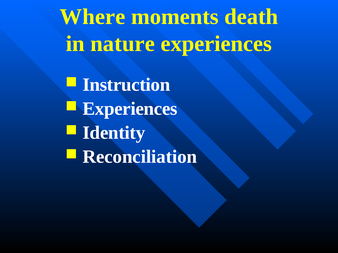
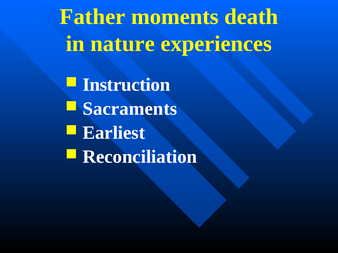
Where: Where -> Father (93, 17)
Experiences: Experiences -> Sacraments (130, 109)
Identity: Identity -> Earliest (114, 133)
